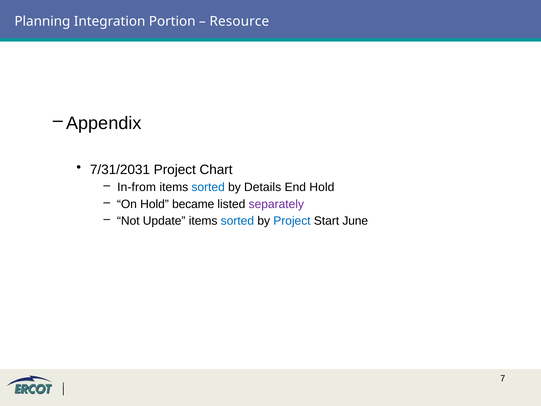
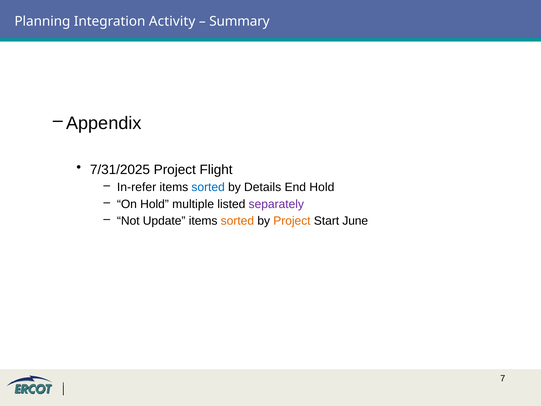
Portion: Portion -> Activity (172, 21)
Resource: Resource -> Summary (239, 21)
7/31/2031: 7/31/2031 -> 7/31/2025 (120, 170)
Chart: Chart -> Flight (216, 170)
In-from: In-from -> In-refer (137, 187)
became: became -> multiple (193, 204)
sorted colour: blue -> orange (237, 221)
Project colour: blue -> orange (292, 221)
